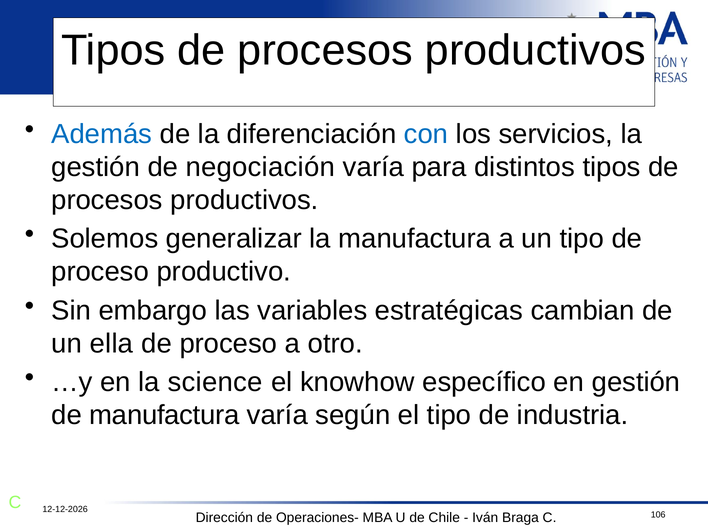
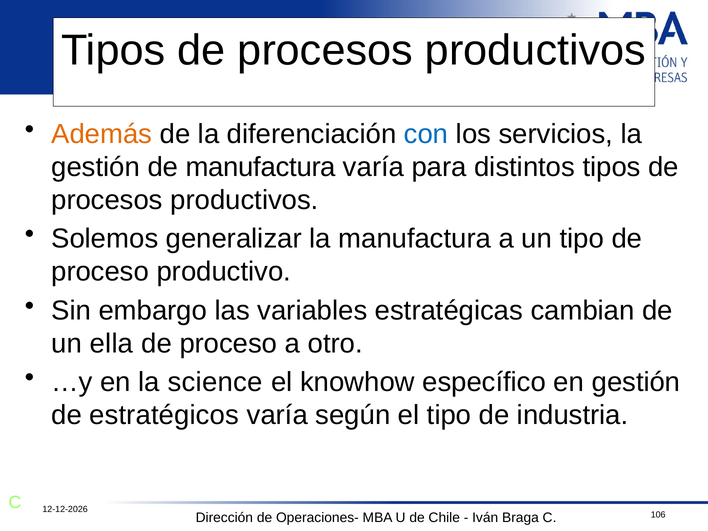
Además colour: blue -> orange (102, 134)
de negociación: negociación -> manufactura (261, 167)
de manufactura: manufactura -> estratégicos (164, 415)
